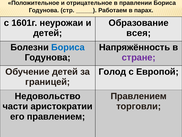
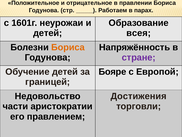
Бориса colour: blue -> orange (68, 47)
Голод: Голод -> Бояре (112, 71)
Правлением: Правлением -> Достижения (139, 96)
